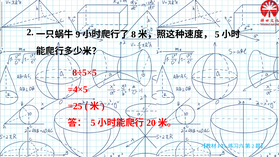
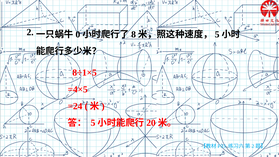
9: 9 -> 0 (78, 34)
8÷5×5: 8÷5×5 -> 8÷1×5 (85, 73)
=25: =25 -> =24 (75, 106)
